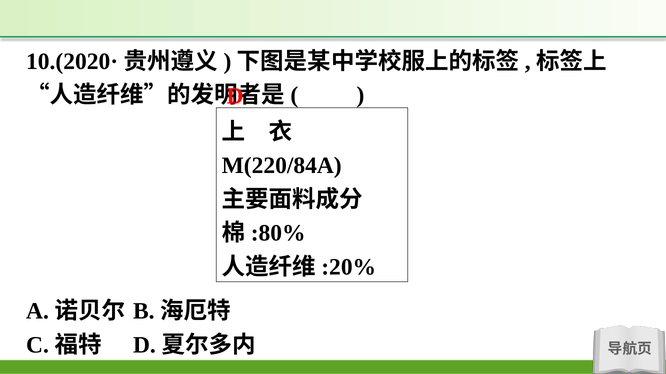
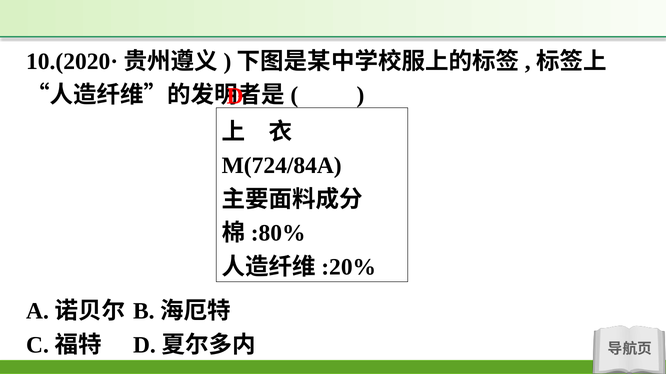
M(220/84A: M(220/84A -> M(724/84A (282, 166)
